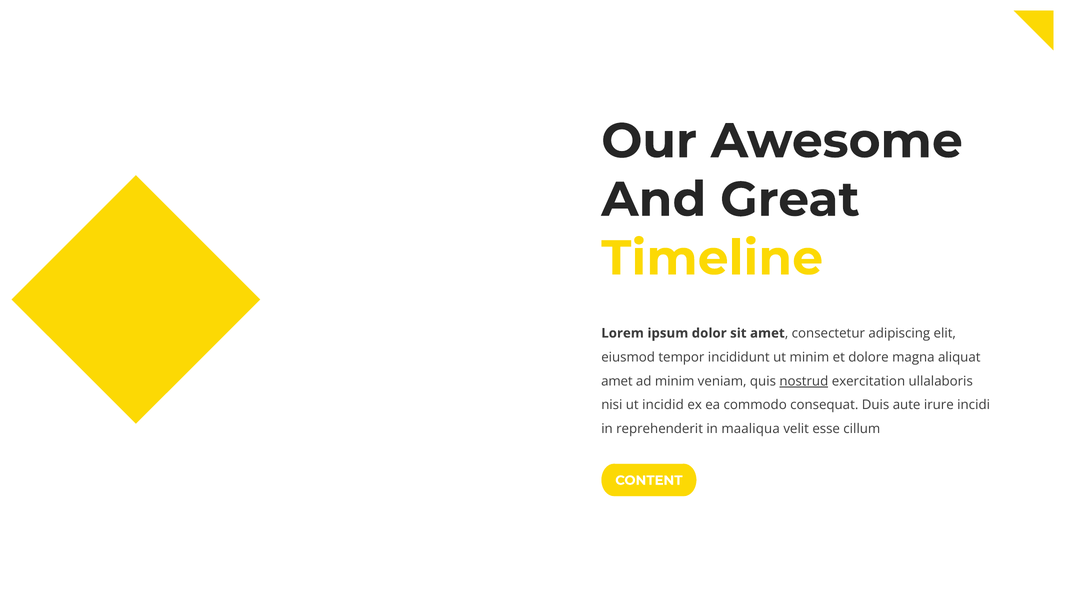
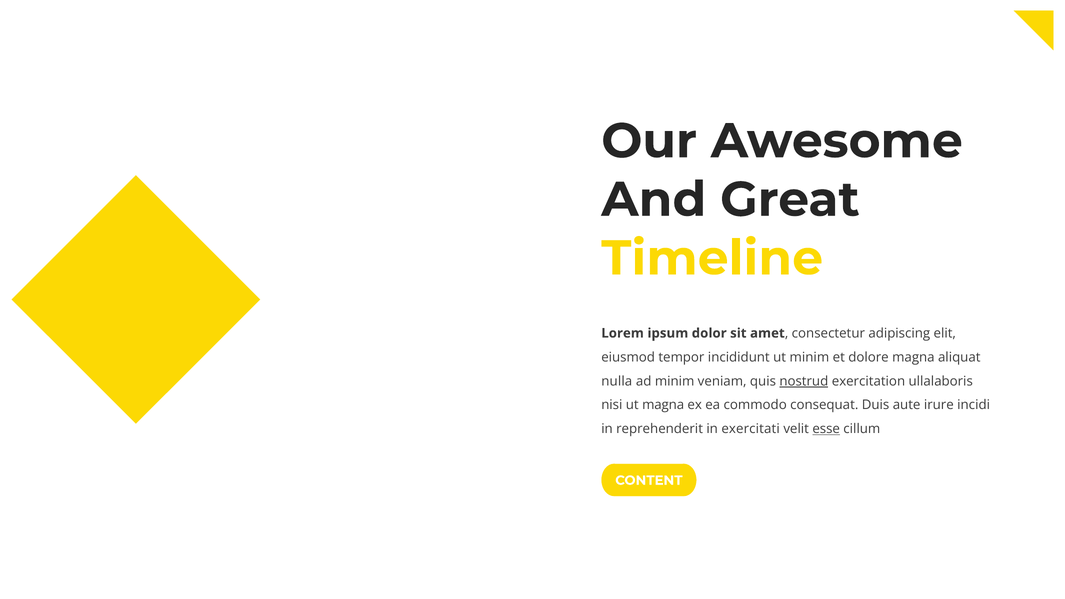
amet: amet -> nulla (617, 381)
ut incidid: incidid -> magna (663, 405)
maaliqua: maaliqua -> exercitati (751, 429)
esse underline: none -> present (826, 429)
